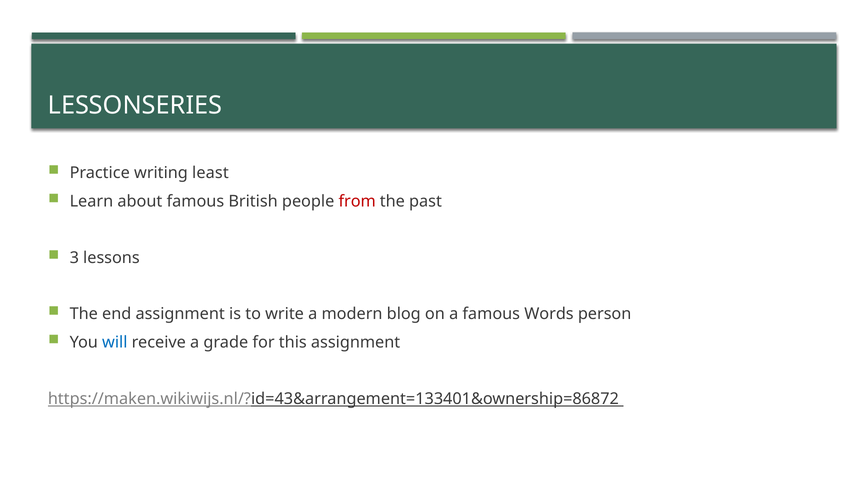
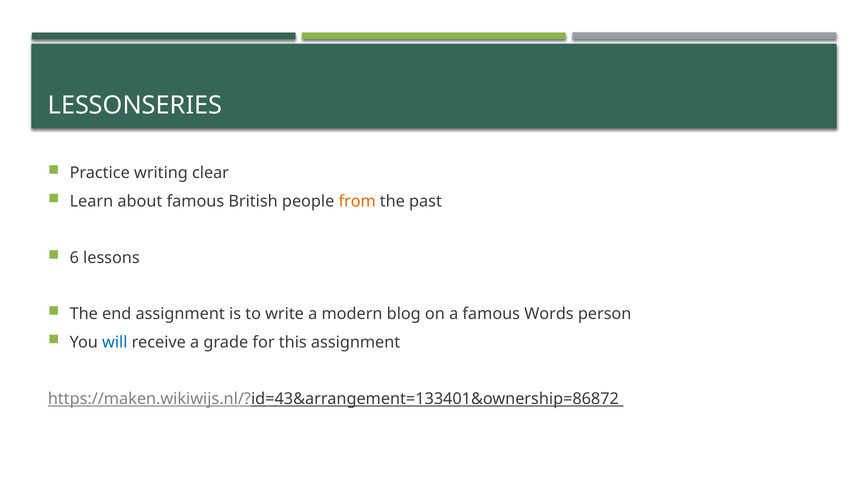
least: least -> clear (211, 173)
from colour: red -> orange (357, 201)
3: 3 -> 6 (74, 258)
